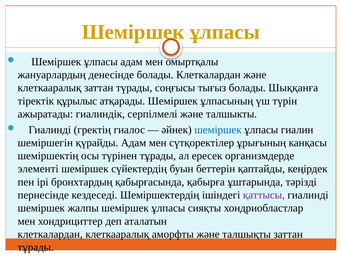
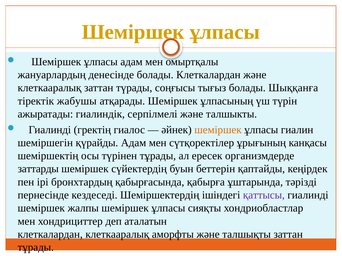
құрылыс: құрылыс -> жабушы (77, 101)
шеміршек colour: blue -> orange (218, 130)
элементі: элементі -> заттарды (38, 169)
